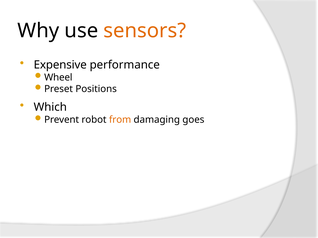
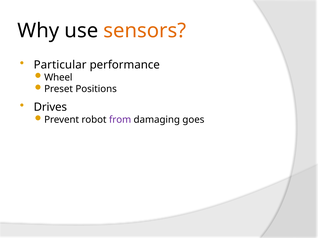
Expensive: Expensive -> Particular (60, 65)
Which: Which -> Drives (50, 107)
from colour: orange -> purple (120, 120)
